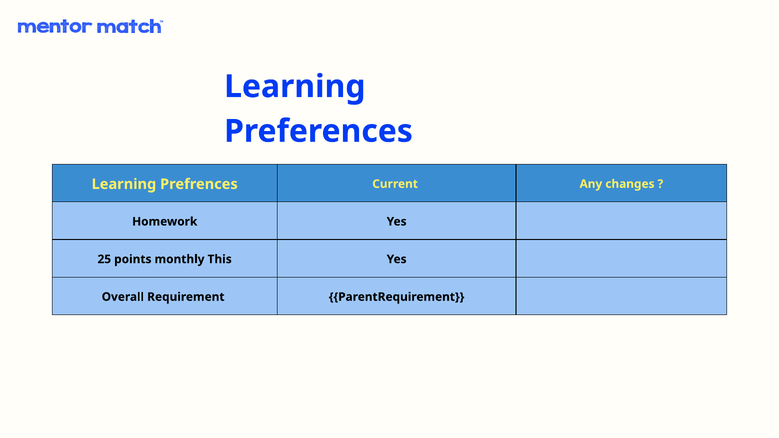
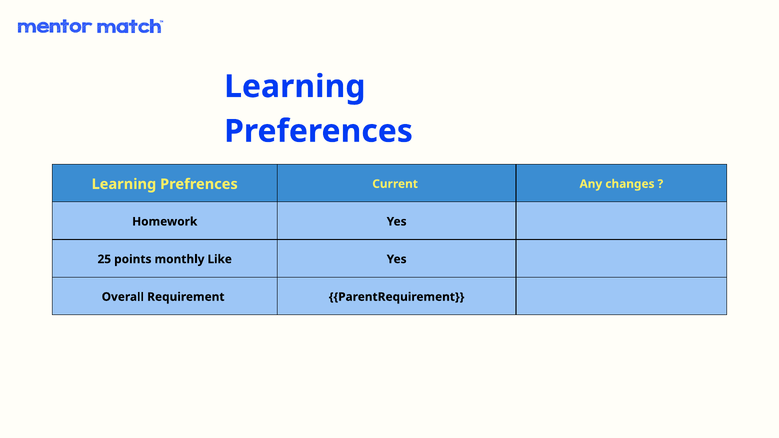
This: This -> Like (220, 259)
